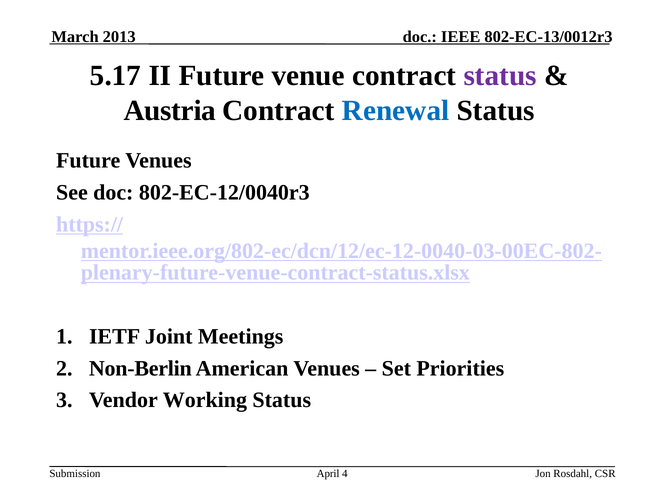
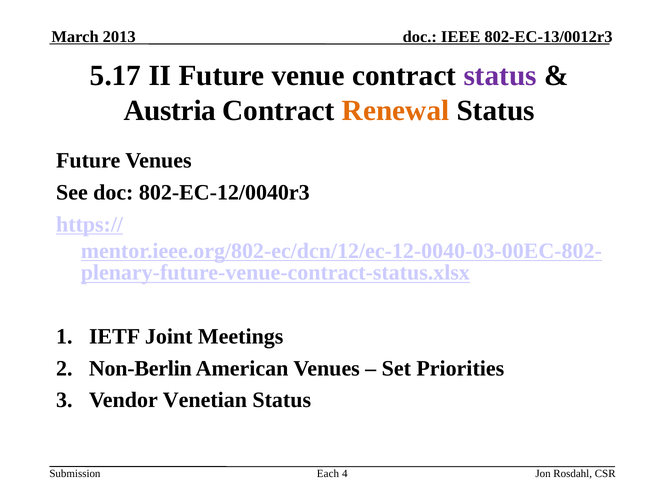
Renewal colour: blue -> orange (396, 111)
Working: Working -> Venetian (205, 400)
April: April -> Each (328, 474)
